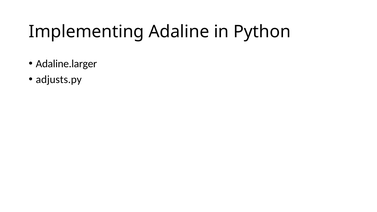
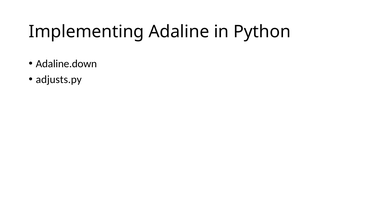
Adaline.larger: Adaline.larger -> Adaline.down (66, 64)
